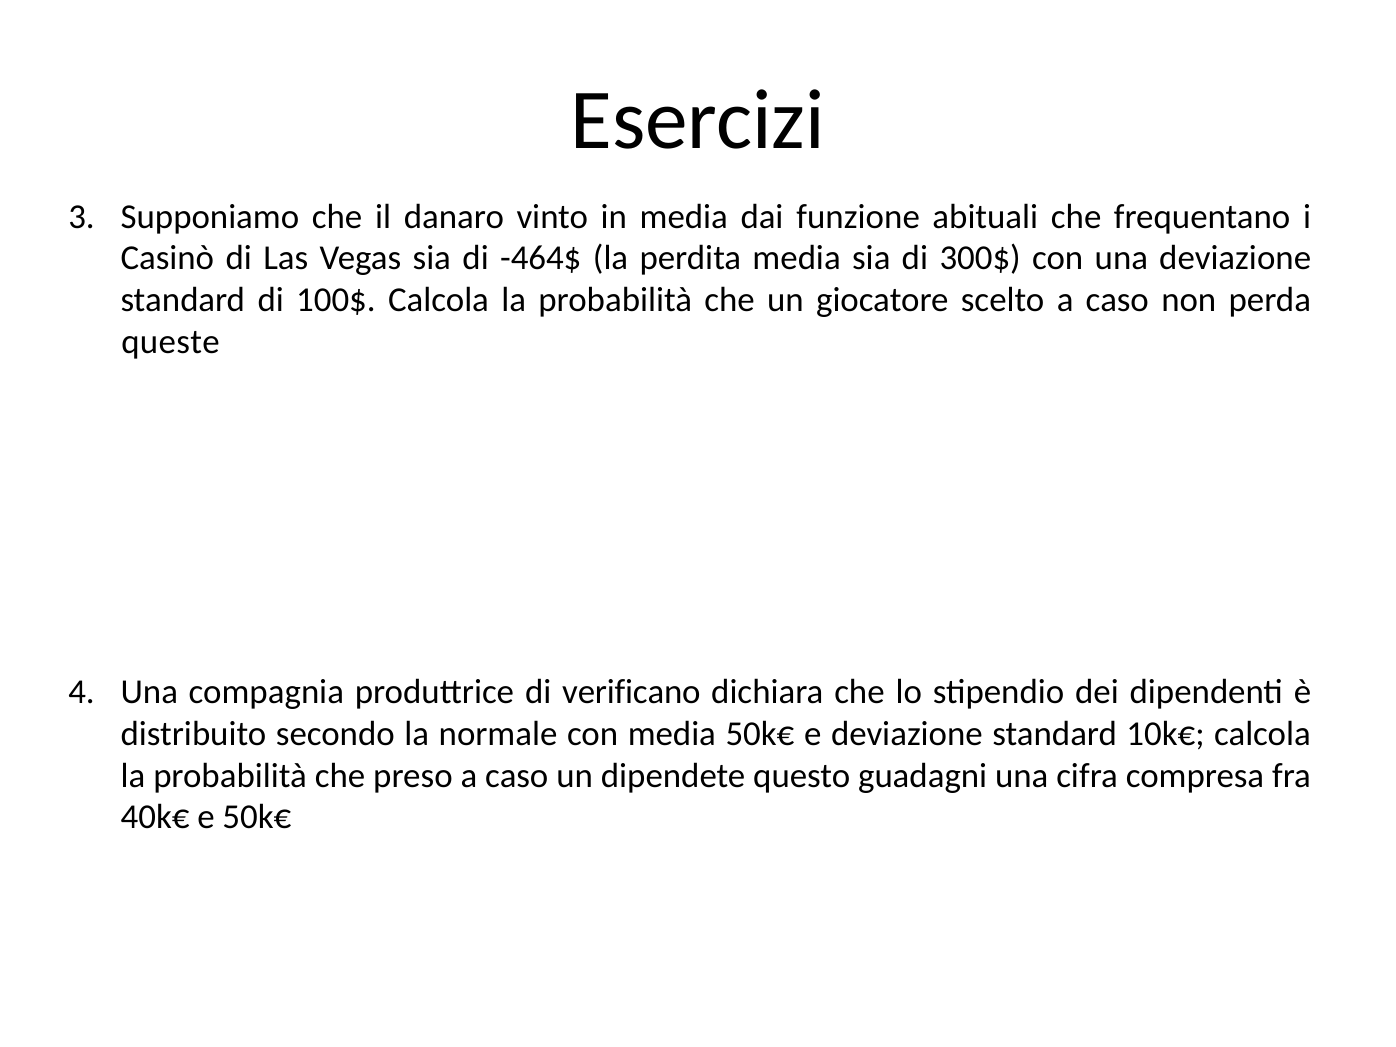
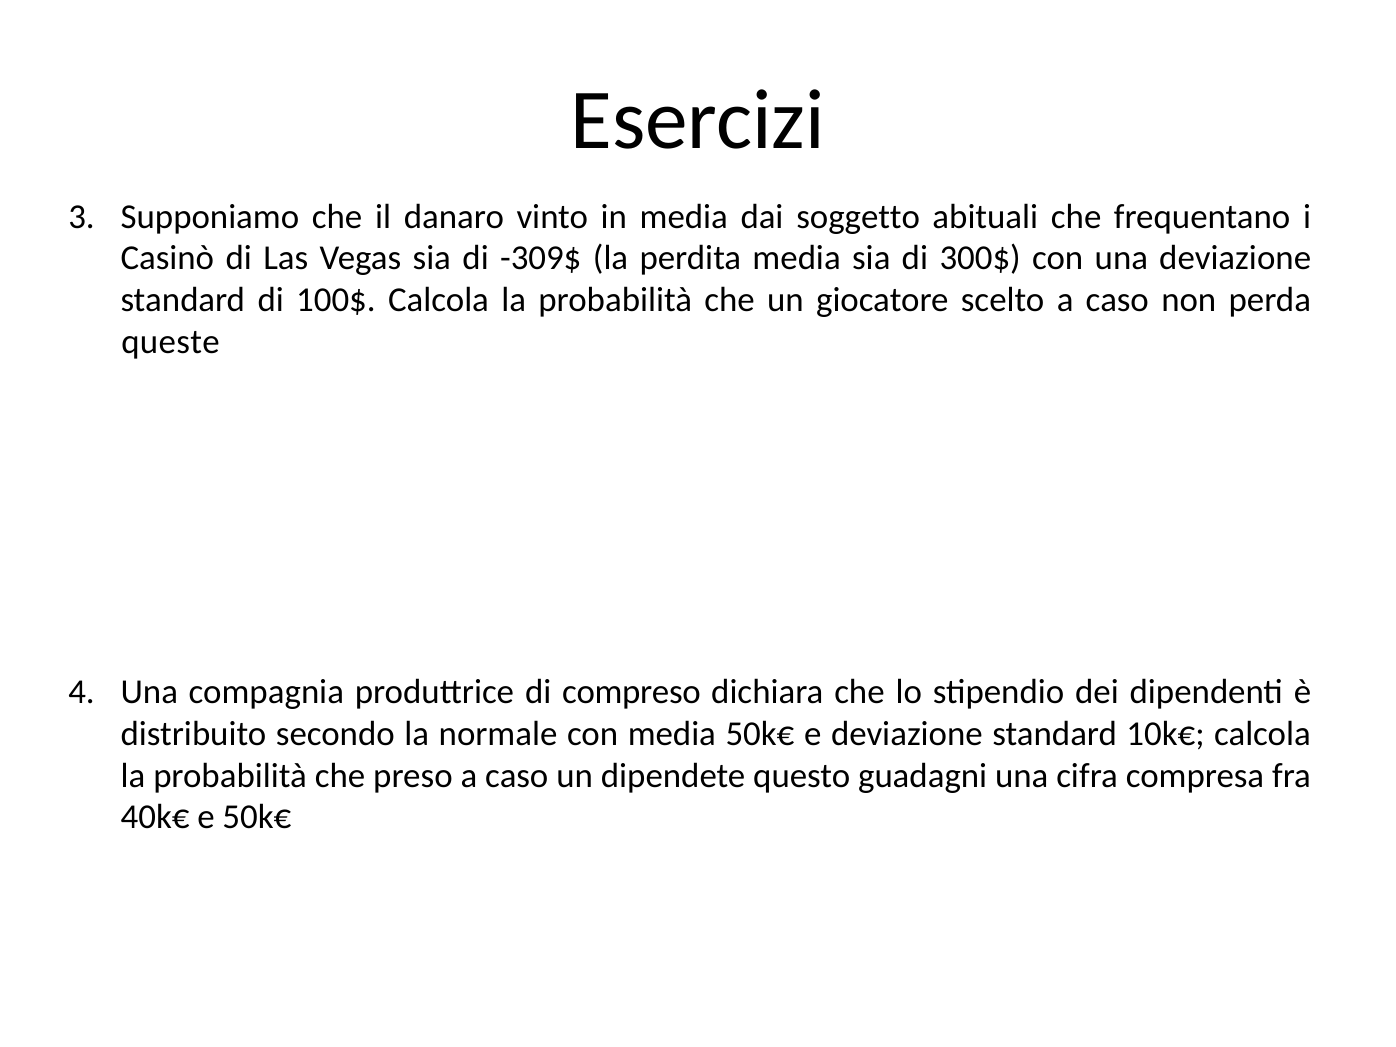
funzione: funzione -> soggetto (858, 217)
-464$: -464$ -> -309$ (541, 258)
verificano: verificano -> compreso (631, 692)
